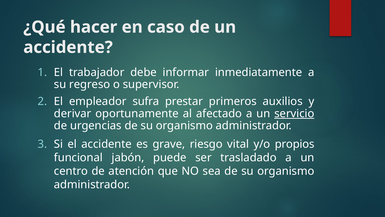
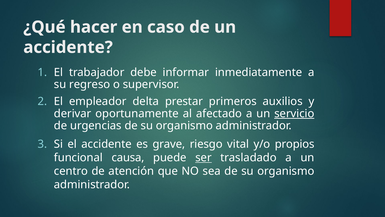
sufra: sufra -> delta (146, 101)
jabón: jabón -> causa (128, 157)
ser underline: none -> present (203, 157)
